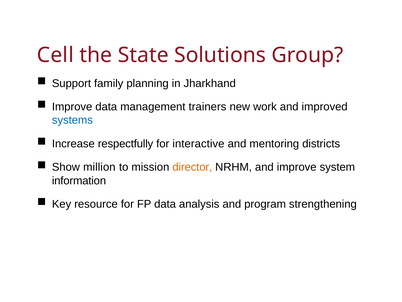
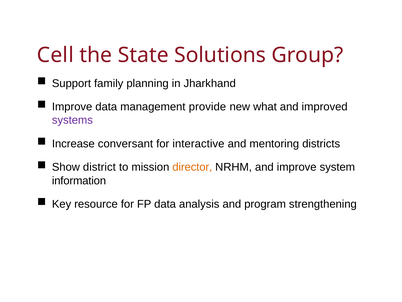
trainers: trainers -> provide (207, 107)
work: work -> what (265, 107)
systems colour: blue -> purple (72, 120)
respectfully: respectfully -> conversant (125, 143)
million: million -> district (99, 167)
